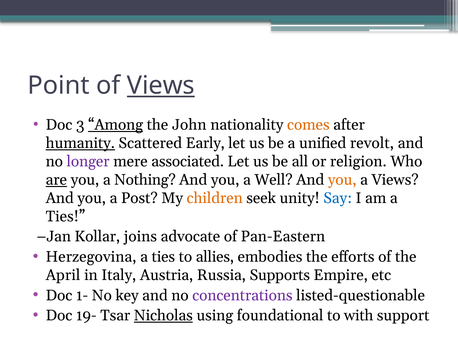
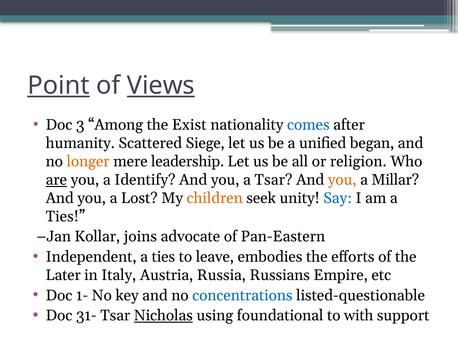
Point underline: none -> present (58, 86)
Among underline: present -> none (116, 125)
John: John -> Exist (189, 125)
comes colour: orange -> blue (308, 125)
humanity underline: present -> none (80, 143)
Early: Early -> Siege (205, 143)
revolt: revolt -> began (372, 143)
longer colour: purple -> orange (88, 162)
associated: associated -> leadership (188, 162)
Nothing: Nothing -> Identify (145, 180)
a Well: Well -> Tsar (273, 180)
a Views: Views -> Millar (395, 180)
Post: Post -> Lost (139, 198)
Herzegovina: Herzegovina -> Independent (91, 257)
allies: allies -> leave (215, 257)
April: April -> Later (63, 276)
Supports: Supports -> Russians (280, 276)
concentrations colour: purple -> blue (242, 296)
19-: 19- -> 31- (86, 316)
